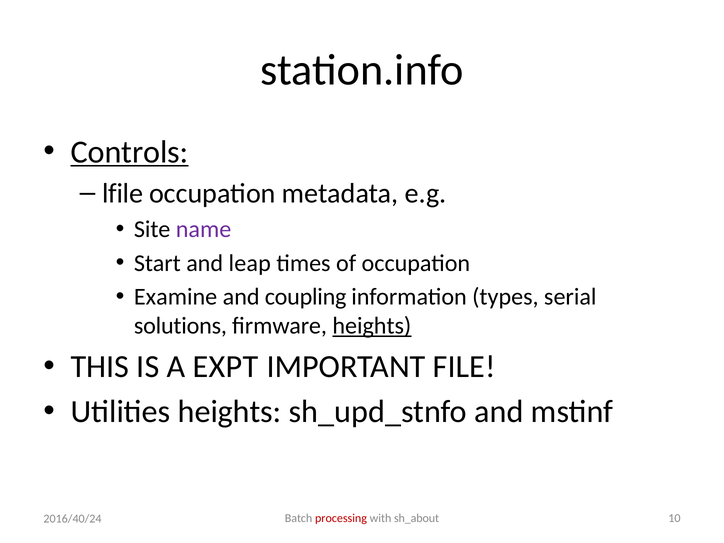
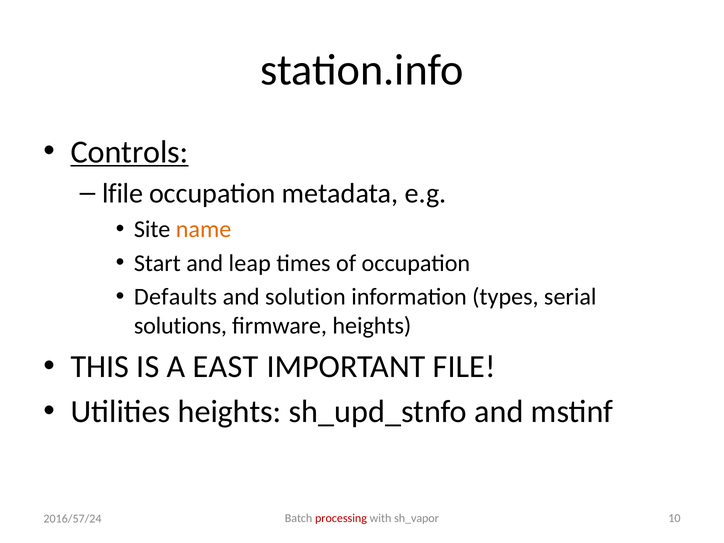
name colour: purple -> orange (204, 229)
Examine: Examine -> Defaults (175, 297)
coupling: coupling -> solution (305, 297)
heights underline: present -> none (372, 326)
EXPT: EXPT -> EAST (226, 367)
sh_about: sh_about -> sh_vapor (417, 518)
2016/40/24: 2016/40/24 -> 2016/57/24 (73, 519)
